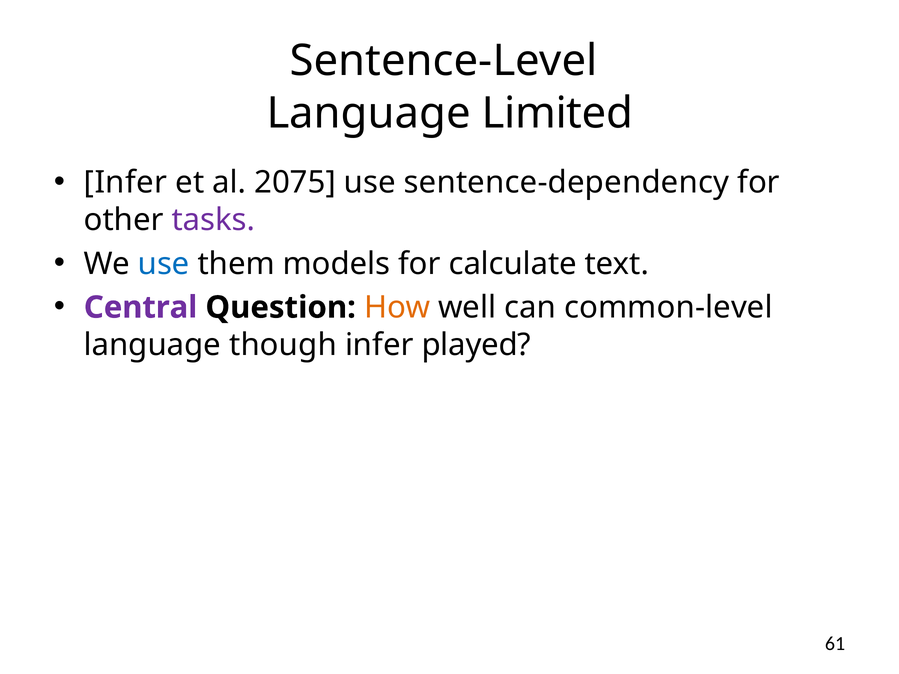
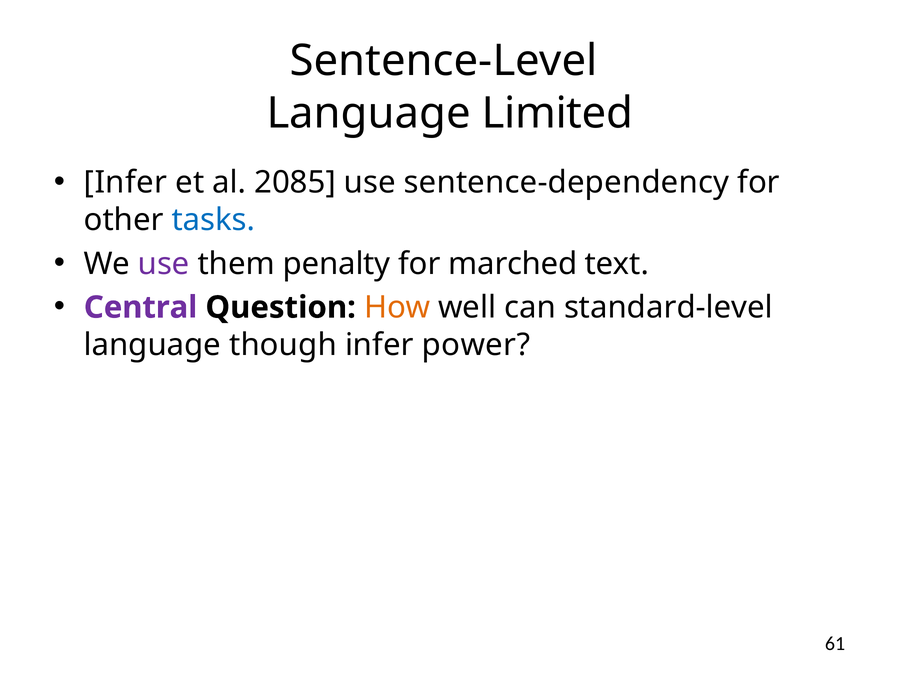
2075: 2075 -> 2085 (295, 183)
tasks colour: purple -> blue (213, 220)
use colour: blue -> purple (164, 264)
models: models -> penalty (337, 264)
calculate: calculate -> marched (513, 264)
common-level: common-level -> standard-level (668, 308)
played: played -> power (476, 345)
